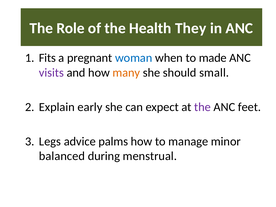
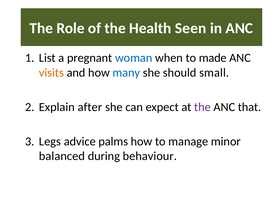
They: They -> Seen (191, 28)
Fits: Fits -> List (47, 58)
visits colour: purple -> orange (51, 73)
many colour: orange -> blue (126, 73)
early: early -> after (90, 107)
feet: feet -> that (250, 107)
menstrual: menstrual -> behaviour (150, 156)
